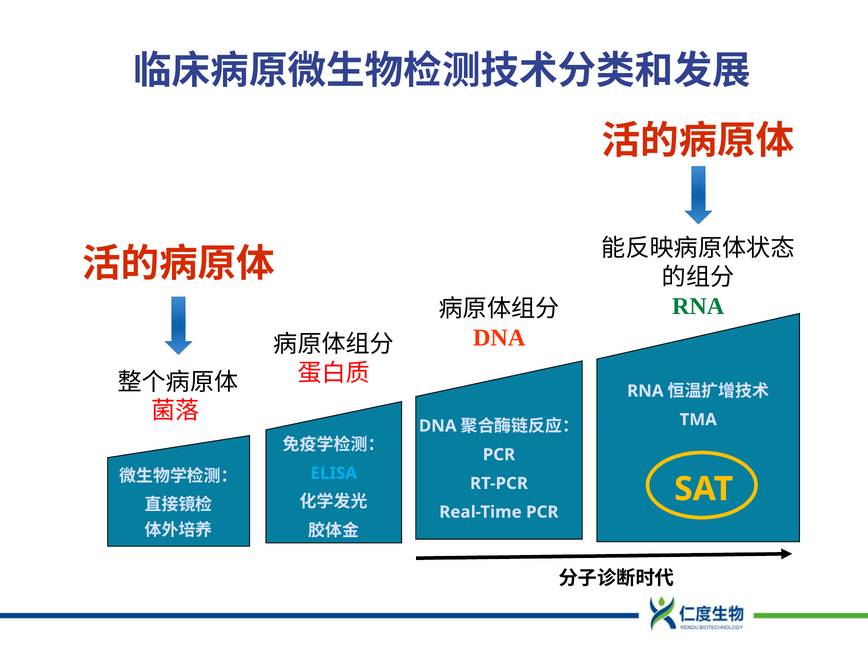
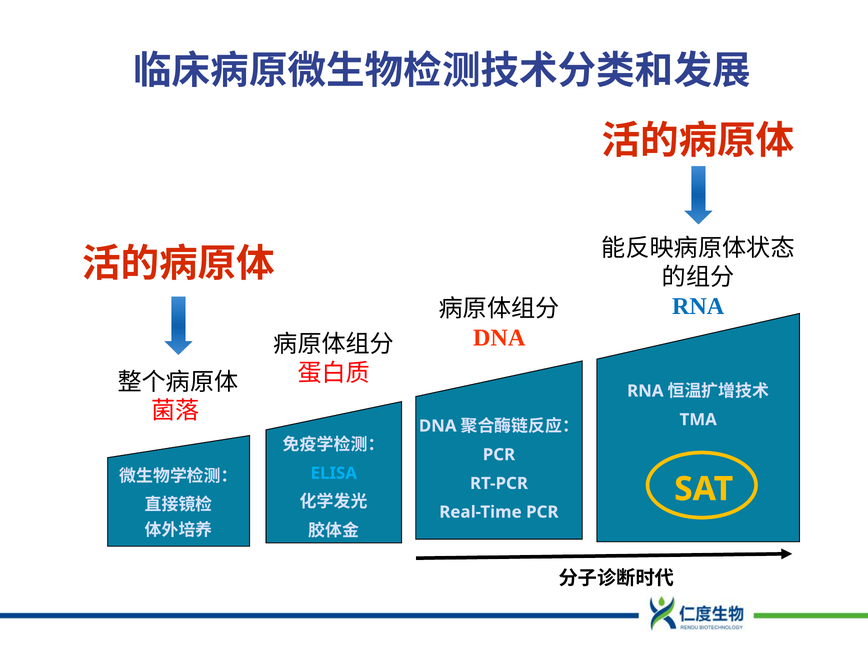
RNA colour: green -> blue (698, 306)
